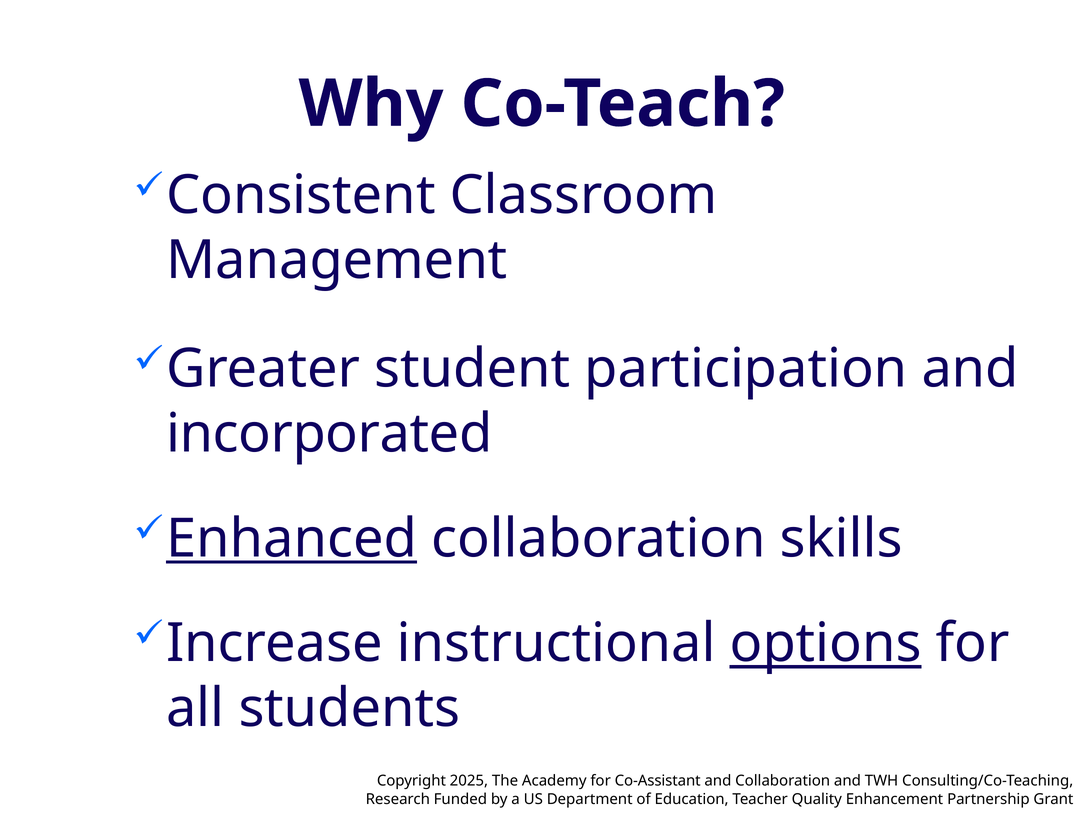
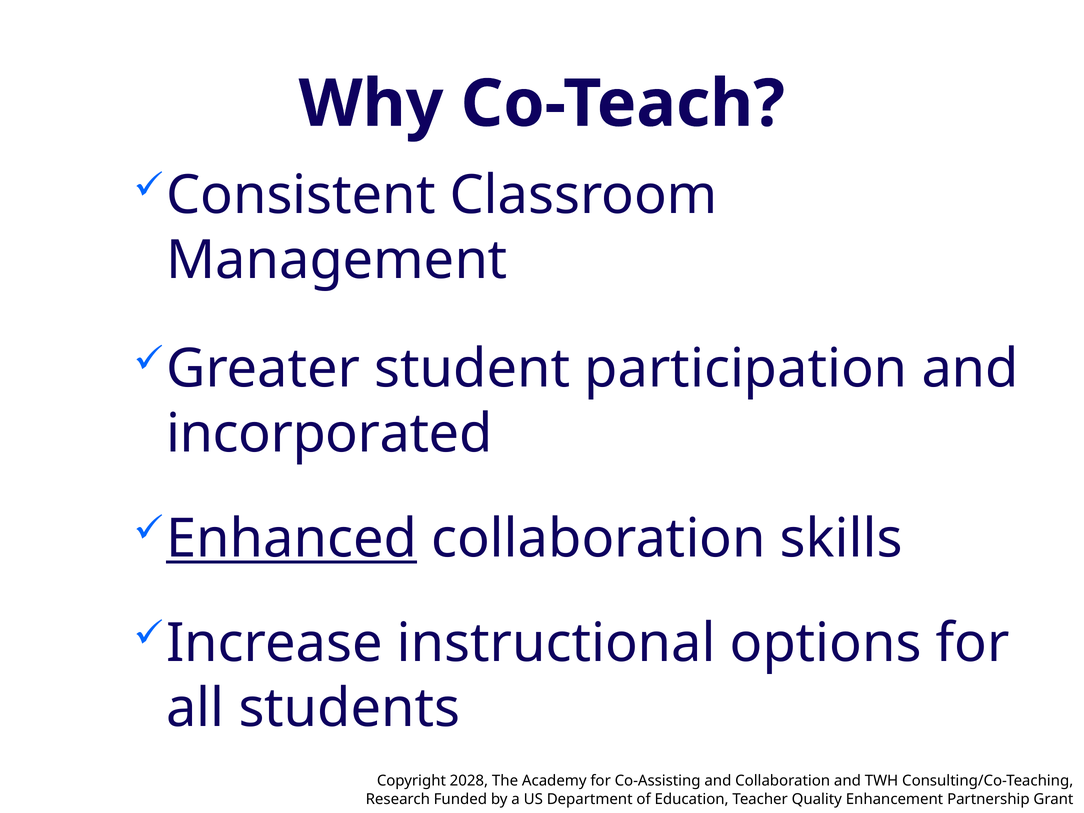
options underline: present -> none (826, 643)
2025: 2025 -> 2028 (469, 781)
Co-Assistant: Co-Assistant -> Co-Assisting (658, 781)
